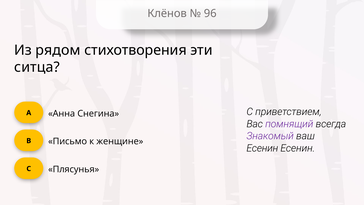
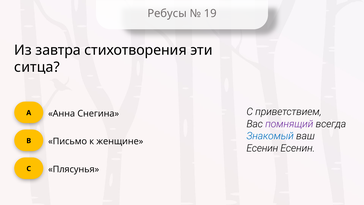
Клёнов: Клёнов -> Ребусы (167, 14)
96: 96 -> 19 (210, 14)
рядом: рядом -> завтра (58, 50)
Знакомый colour: purple -> blue (270, 136)
